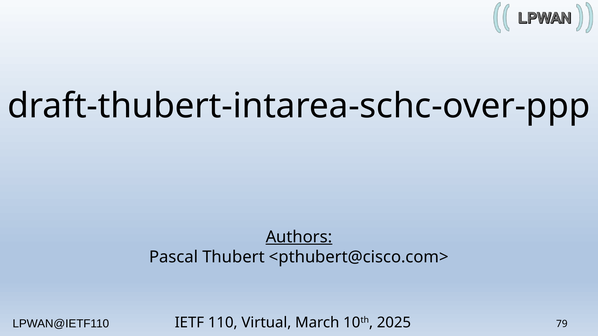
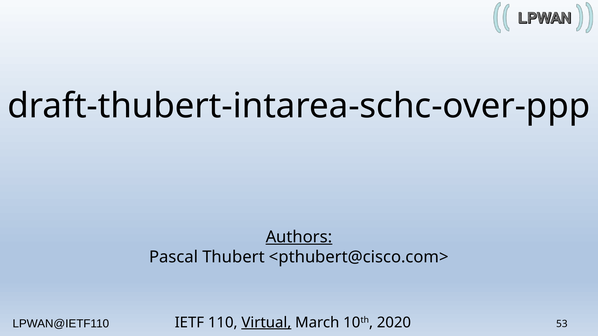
Virtual underline: none -> present (266, 323)
2025: 2025 -> 2020 (394, 323)
79: 79 -> 53 (562, 324)
